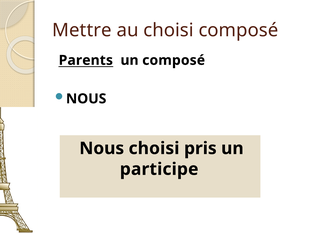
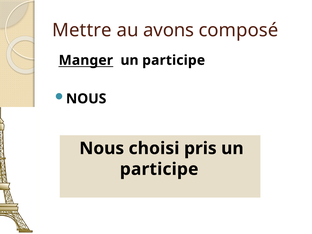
au choisi: choisi -> avons (169, 30)
Parents: Parents -> Manger (86, 60)
composé: composé -> participe (174, 60)
